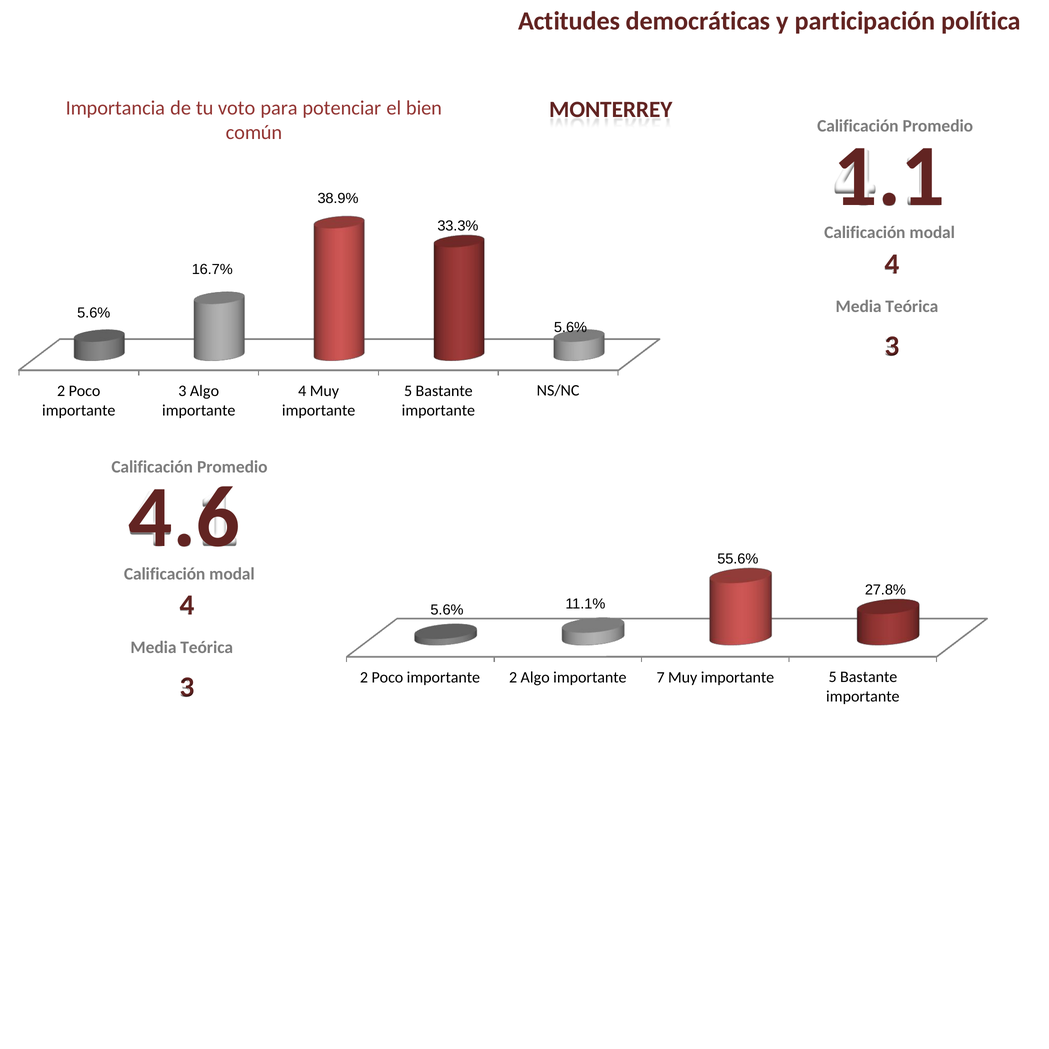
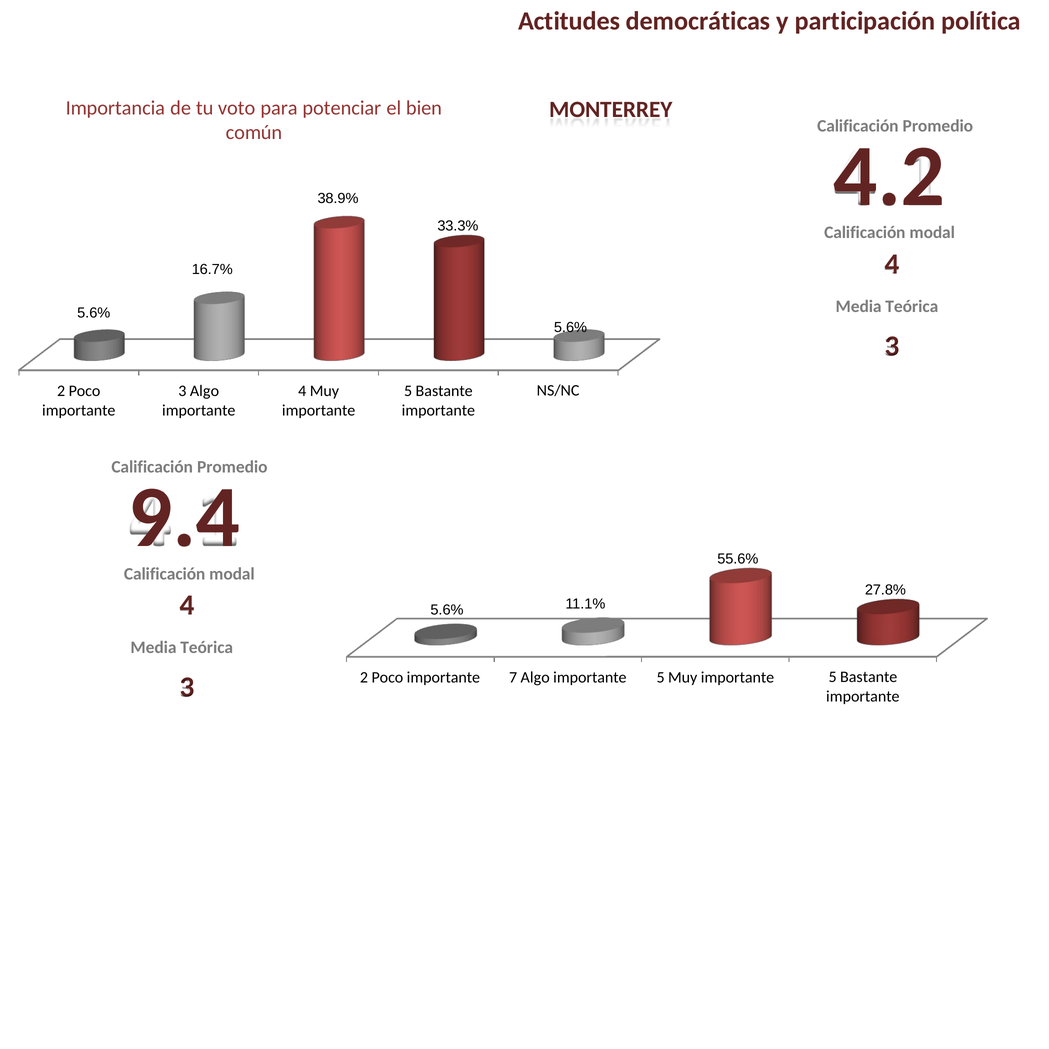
1.1: 1.1 -> 4.2 (889, 176)
4.6: 4.6 -> 9.4 (184, 517)
importante 2: 2 -> 7 (513, 677)
Algo importante 7: 7 -> 5 (661, 677)
